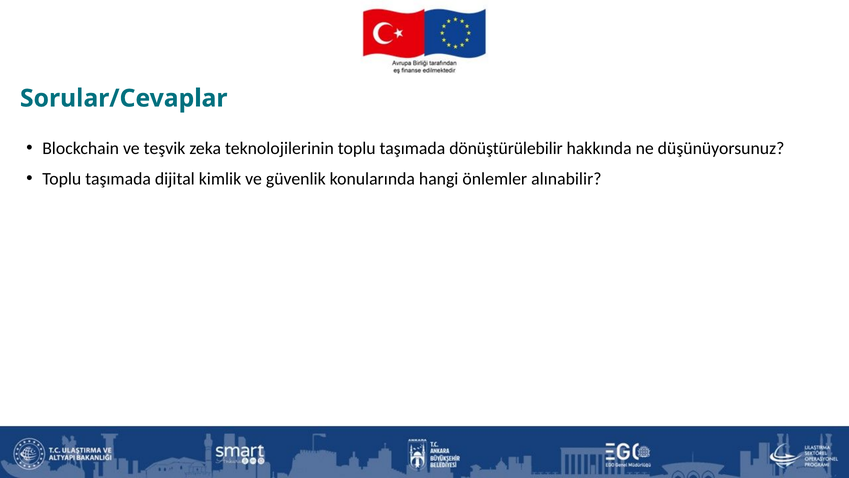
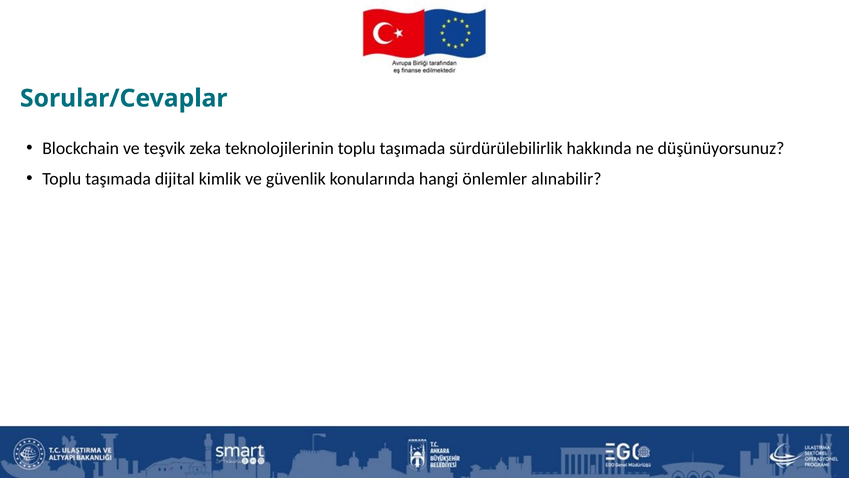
dönüştürülebilir: dönüştürülebilir -> sürdürülebilirlik (506, 149)
